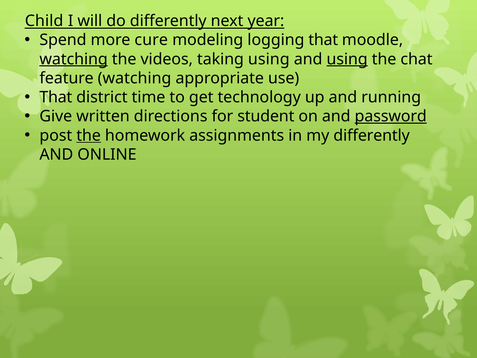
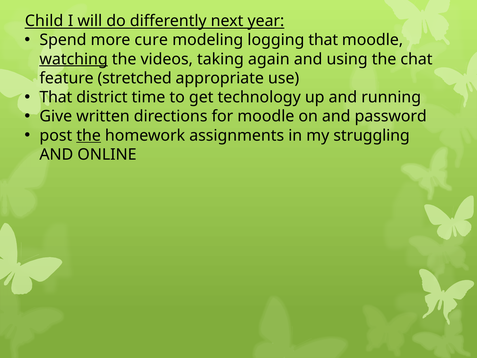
taking using: using -> again (269, 59)
using underline: present -> none (347, 59)
feature watching: watching -> stretched (135, 78)
for student: student -> moodle (266, 116)
password underline: present -> none (391, 116)
my differently: differently -> struggling (372, 135)
